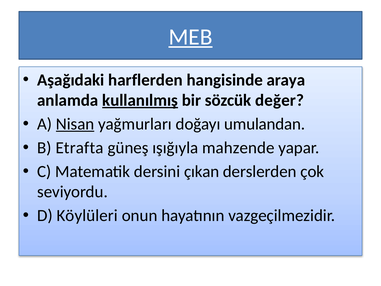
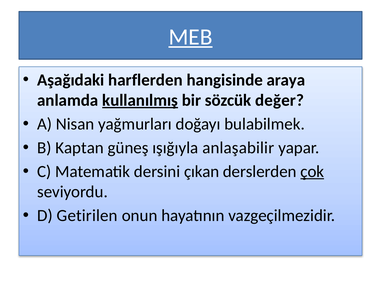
Nisan underline: present -> none (75, 124)
umulandan: umulandan -> bulabilmek (265, 124)
Etrafta: Etrafta -> Kaptan (80, 148)
mahzende: mahzende -> anlaşabilir (238, 148)
çok underline: none -> present (312, 171)
Köylüleri: Köylüleri -> Getirilen (87, 215)
